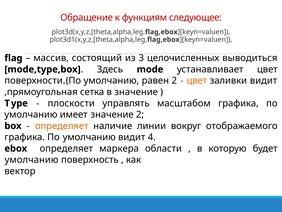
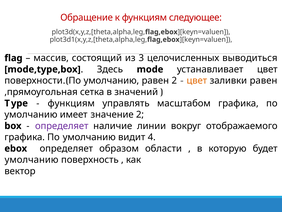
заливки видит: видит -> равен (264, 80)
в значение: значение -> значений (136, 92)
плоскости: плоскости -> функциям (71, 103)
определяет colour: orange -> purple (62, 126)
маркера: маркера -> образом (119, 148)
